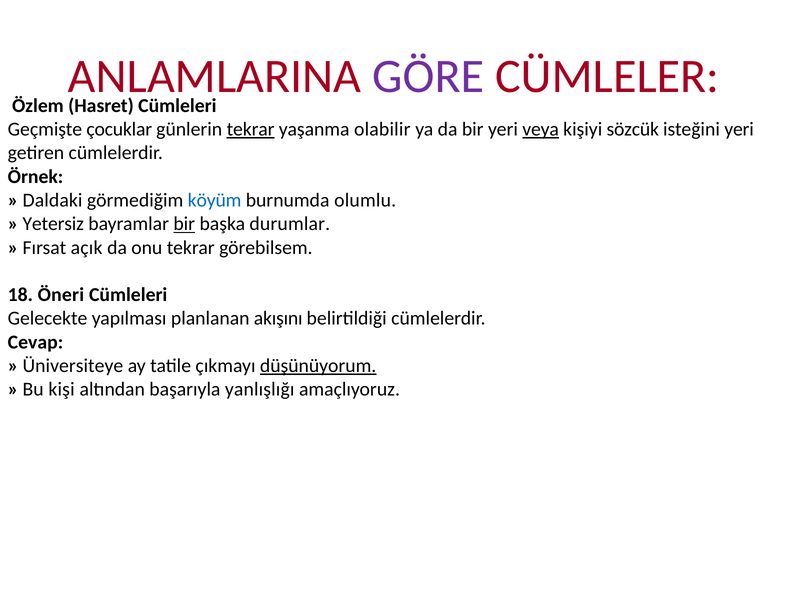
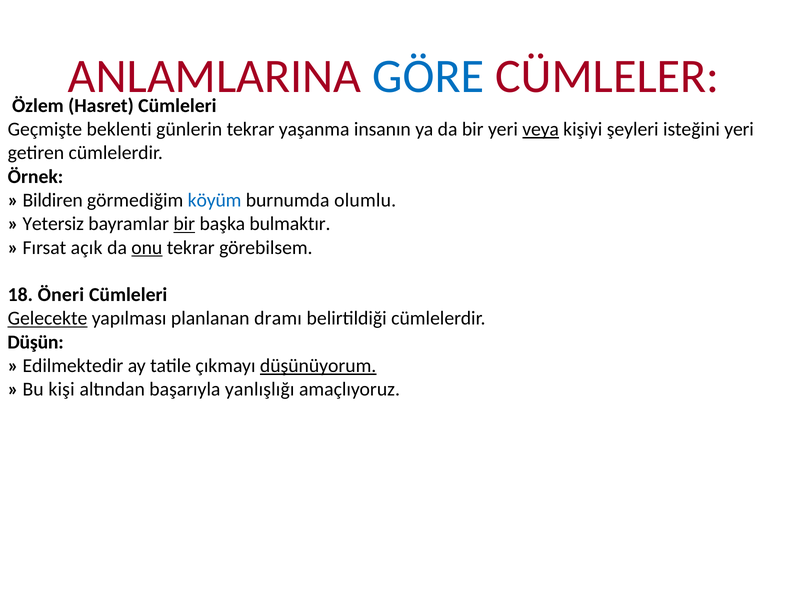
GÖRE colour: purple -> blue (428, 76)
çocuklar: çocuklar -> beklenti (119, 129)
tekrar underline: present -> none (251, 129)
olabilir: olabilir -> insanın (382, 129)
sözcük: sözcük -> şeyleri (633, 129)
Daldaki: Daldaki -> Bildiren (53, 200)
durumlar: durumlar -> bulmaktır (290, 224)
onu underline: none -> present (147, 248)
Gelecekte underline: none -> present (48, 318)
akışını: akışını -> dramı (278, 318)
Cevap: Cevap -> Düşün (36, 342)
Üniversiteye: Üniversiteye -> Edilmektedir (73, 366)
